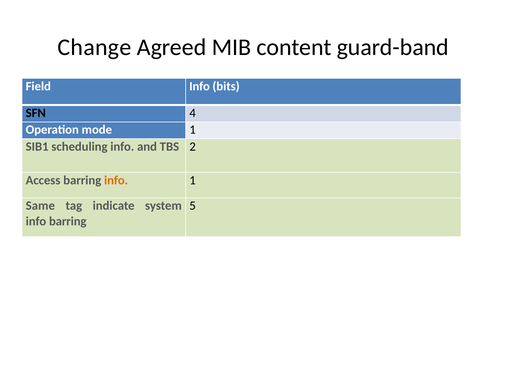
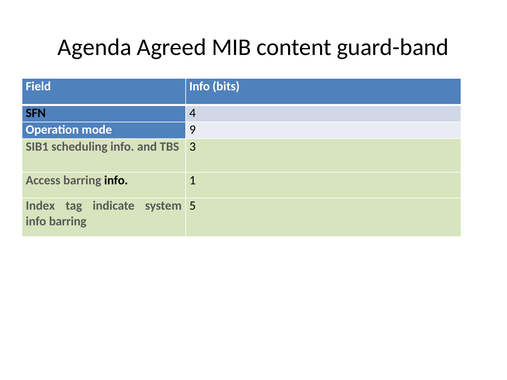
Change: Change -> Agenda (95, 47)
mode 1: 1 -> 9 (193, 130)
2: 2 -> 3 (193, 147)
info colour: orange -> black (116, 180)
Same: Same -> Index (40, 206)
